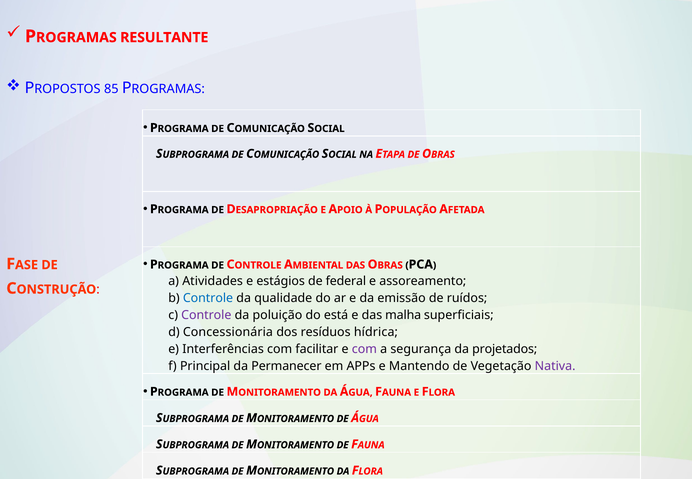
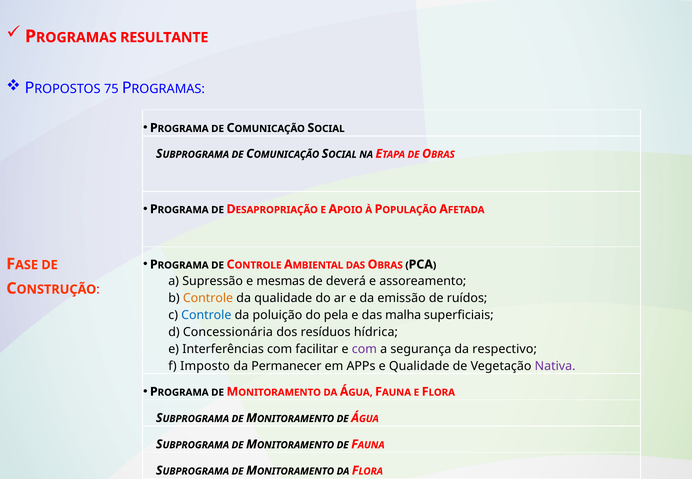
85: 85 -> 75 (111, 89)
Atividades: Atividades -> Supressão (213, 281)
estágios: estágios -> mesmas (281, 281)
federal: federal -> deverá (346, 281)
Controle colour: blue -> orange (208, 298)
Controle colour: purple -> blue (206, 315)
está: está -> pela (336, 315)
projetados: projetados -> respectivo (505, 349)
Principal: Principal -> Imposto (205, 366)
e Mantendo: Mantendo -> Qualidade (419, 366)
